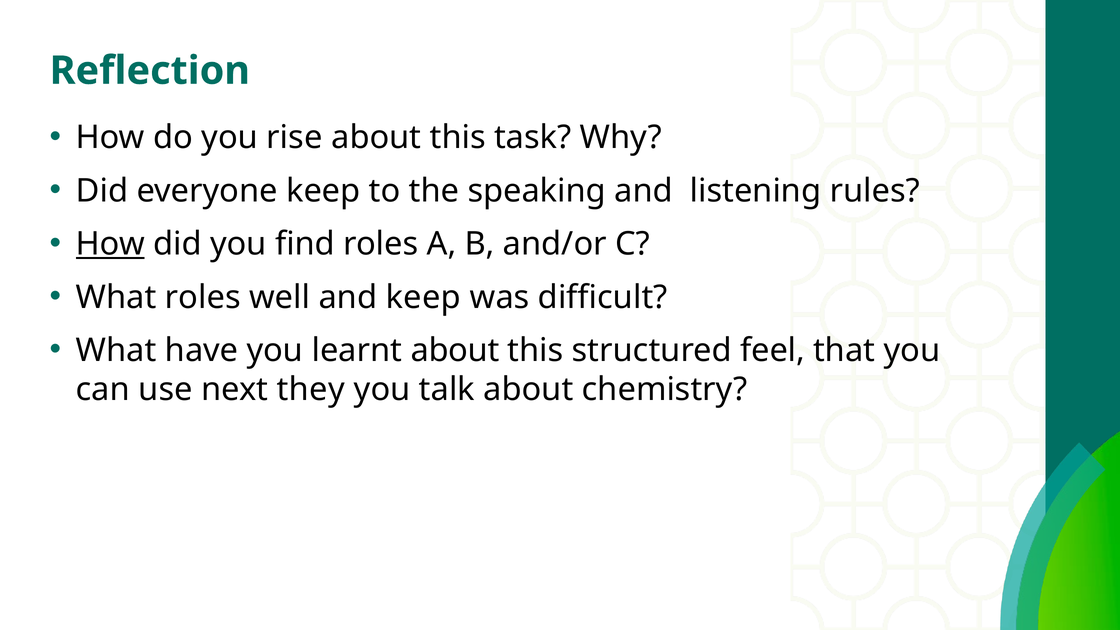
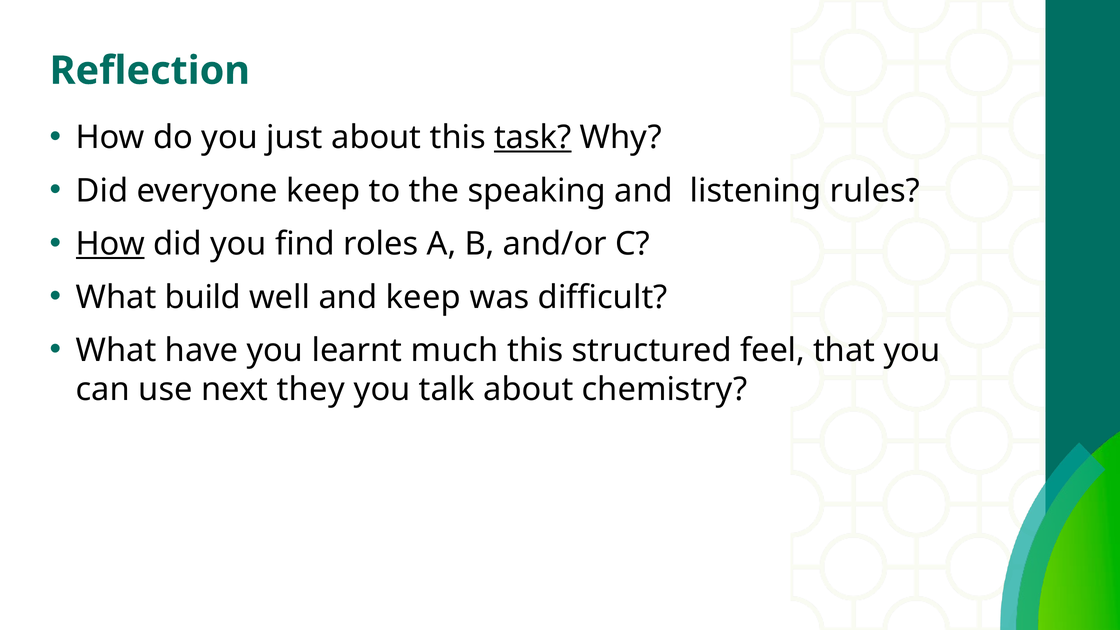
rise: rise -> just (295, 138)
task underline: none -> present (533, 138)
What roles: roles -> build (203, 297)
learnt about: about -> much (455, 350)
